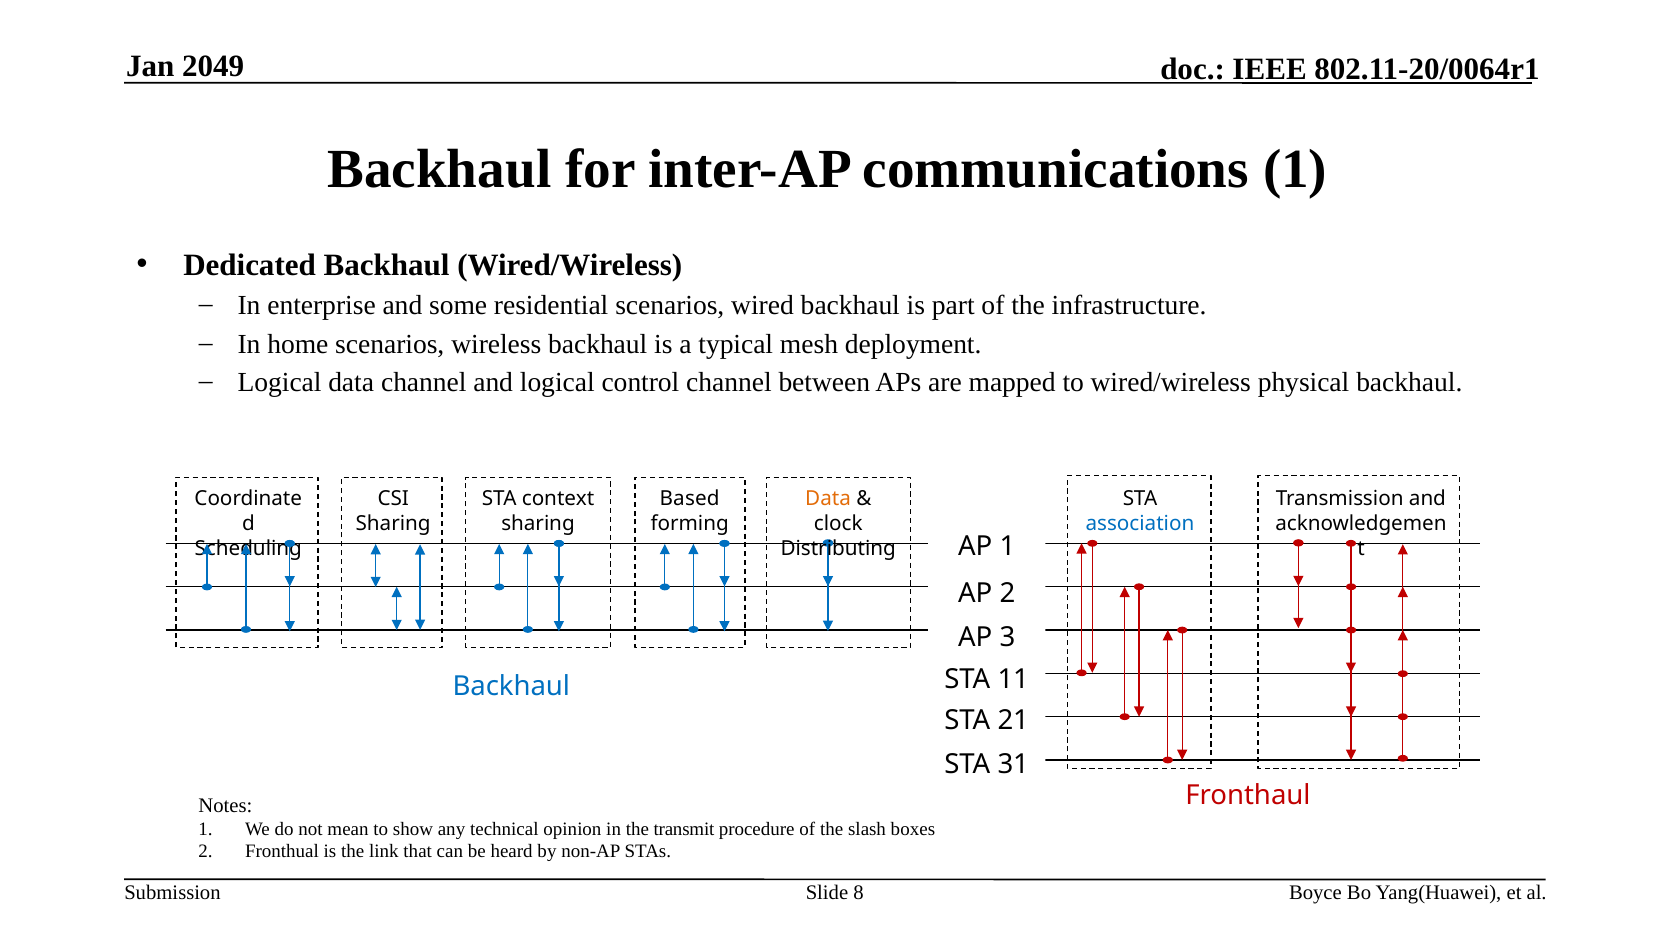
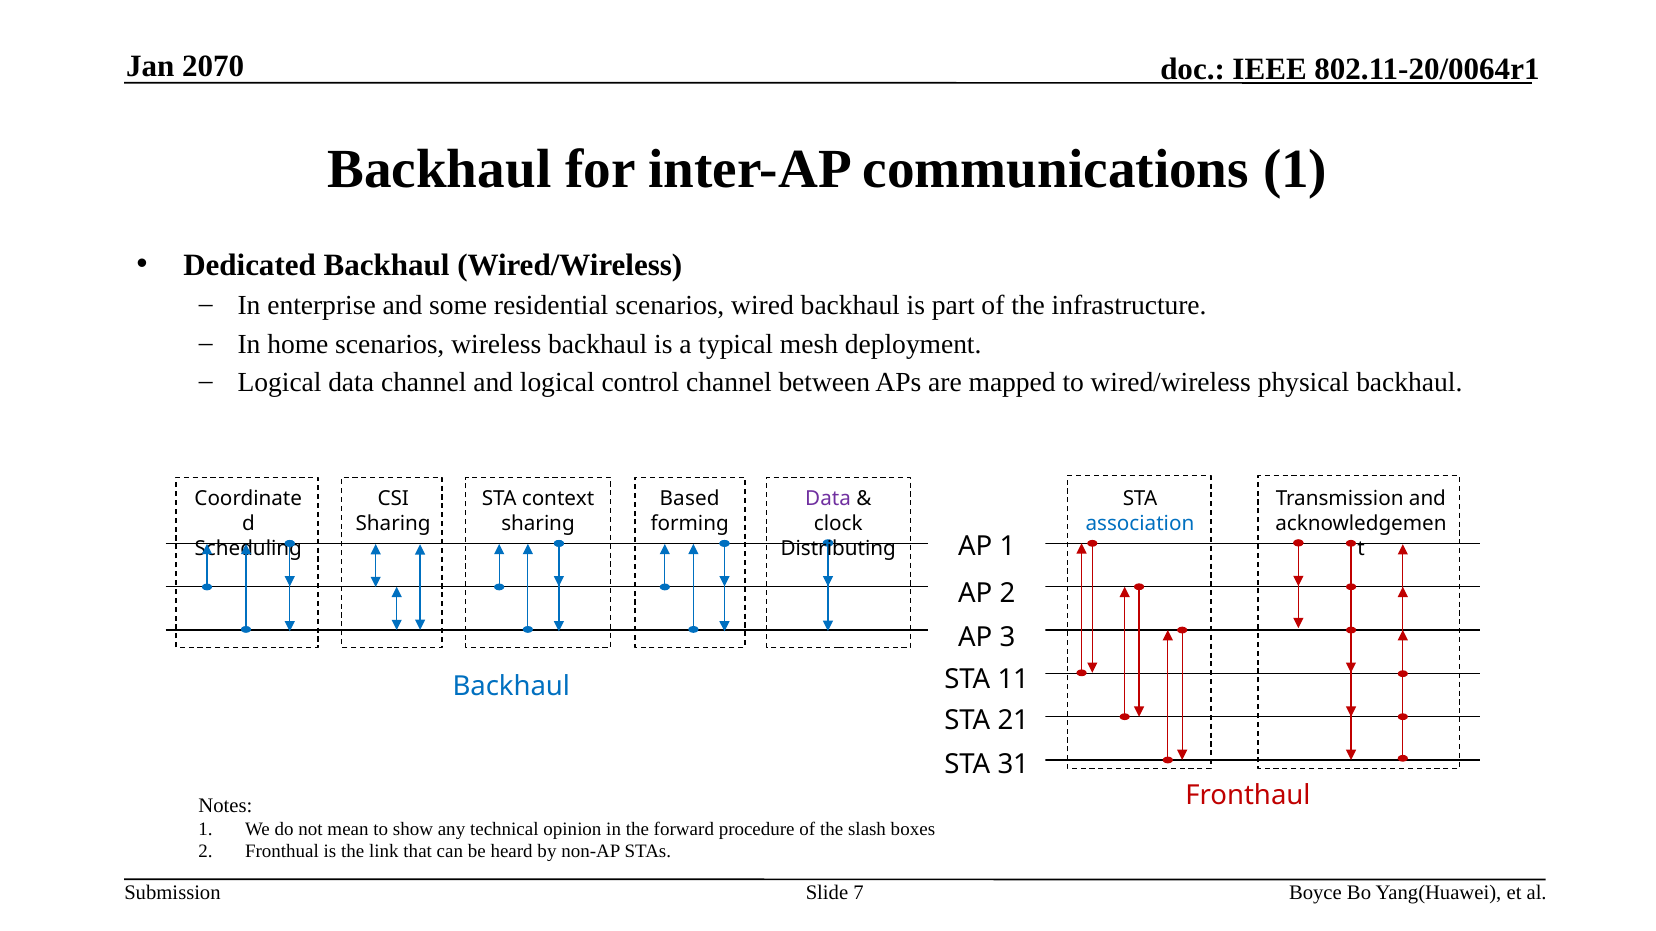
2049: 2049 -> 2070 (213, 66)
Data colour: orange -> purple (828, 499)
transmit: transmit -> forward (684, 829)
8: 8 -> 7 (859, 893)
